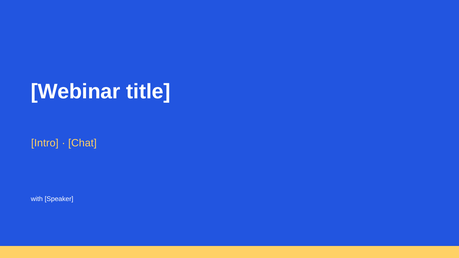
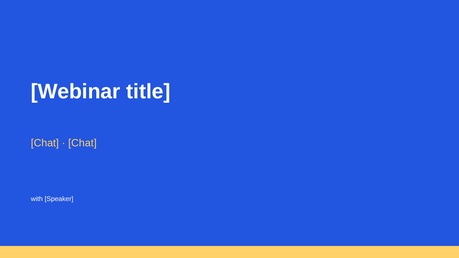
Intro: Intro -> Chat (45, 143)
